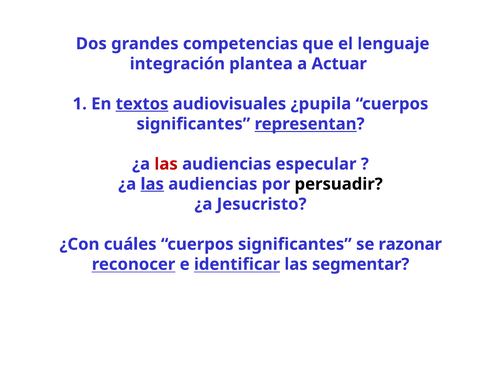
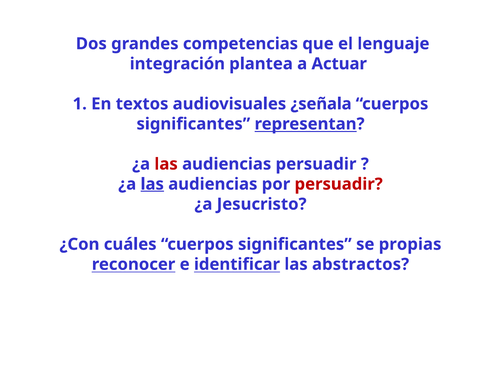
textos underline: present -> none (142, 104)
¿pupila: ¿pupila -> ¿señala (321, 104)
audiencias especular: especular -> persuadir (316, 164)
persuadir colour: black -> red (339, 184)
razonar: razonar -> propias (410, 244)
segmentar: segmentar -> abstractos (361, 264)
